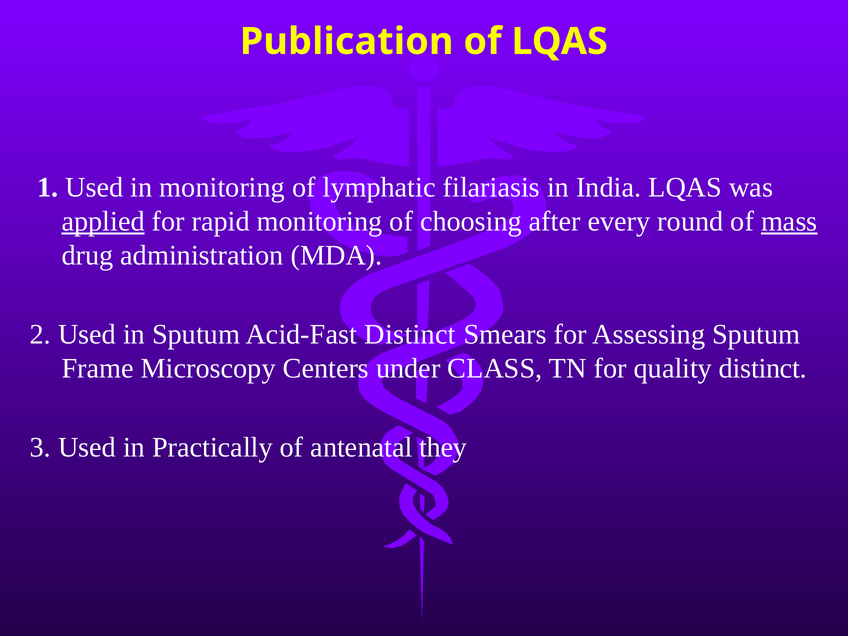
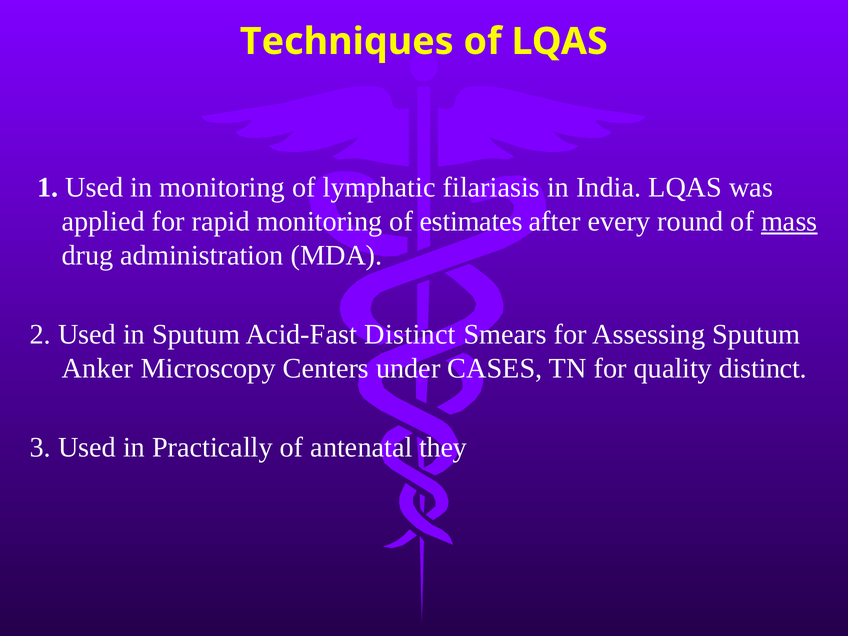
Publication: Publication -> Techniques (347, 41)
applied underline: present -> none (103, 221)
choosing: choosing -> estimates (471, 221)
Frame: Frame -> Anker (97, 368)
CLASS: CLASS -> CASES (495, 368)
